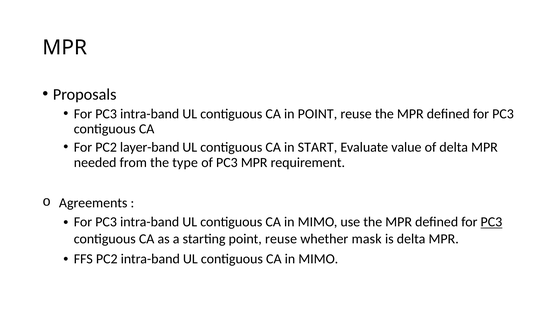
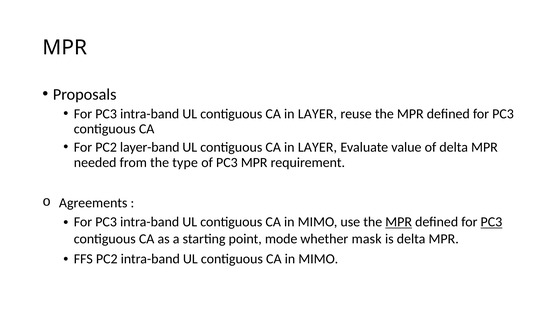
POINT: POINT -> LAYER (317, 114)
START: START -> LAYER (317, 147)
MPR underline: none -> present (399, 222)
starting point reuse: reuse -> mode (281, 239)
